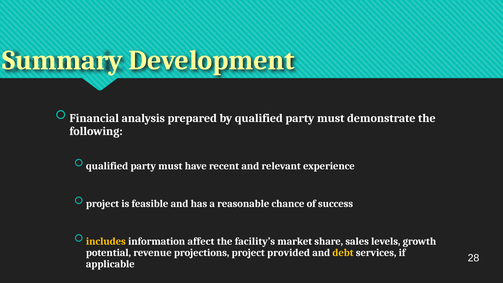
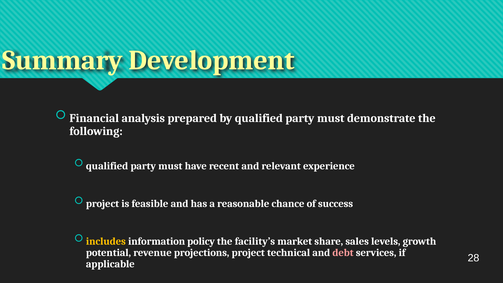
affect: affect -> policy (201, 241)
provided: provided -> technical (289, 253)
debt colour: yellow -> pink (343, 253)
